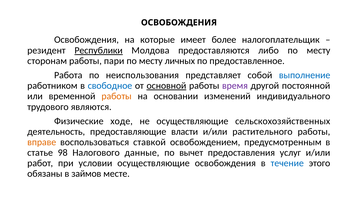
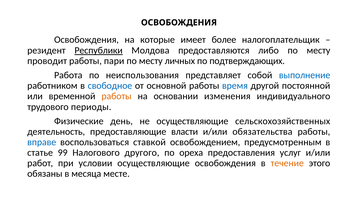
сторонам: сторонам -> проводит (47, 61)
предоставленное: предоставленное -> подтверждающих (247, 61)
основной underline: present -> none (166, 85)
время colour: purple -> blue (235, 85)
изменений: изменений -> изменения (227, 96)
являются: являются -> периоды (91, 106)
ходе: ходе -> день (122, 121)
растительного: растительного -> обязательства (262, 131)
вправе colour: orange -> blue (42, 142)
98: 98 -> 99 (63, 152)
данные: данные -> другого (142, 152)
вычет: вычет -> ореха (191, 152)
течение colour: blue -> orange (287, 163)
займов: займов -> месяца (86, 173)
